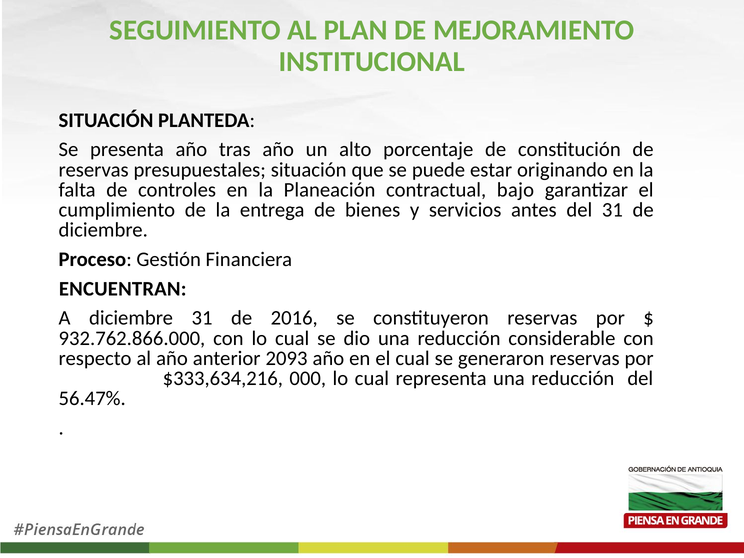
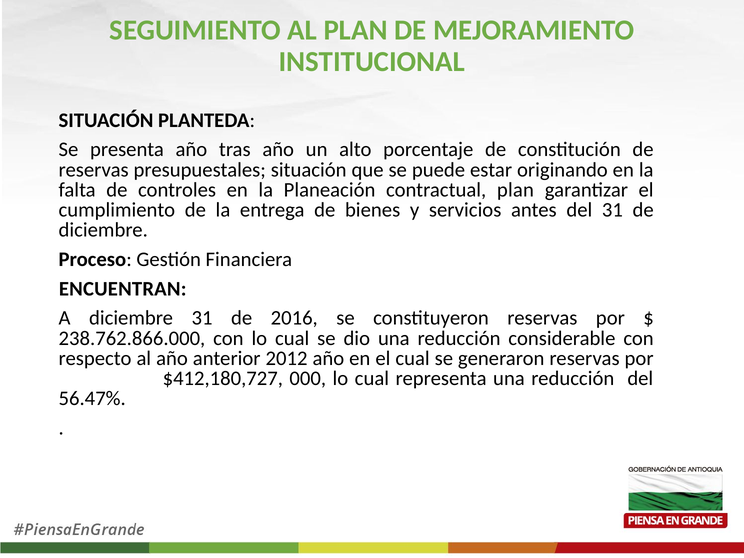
contractual bajo: bajo -> plan (515, 190)
932.762.866.000: 932.762.866.000 -> 238.762.866.000 (132, 338)
2093: 2093 -> 2012 (287, 358)
$333,634,216: $333,634,216 -> $412,180,727 (223, 378)
